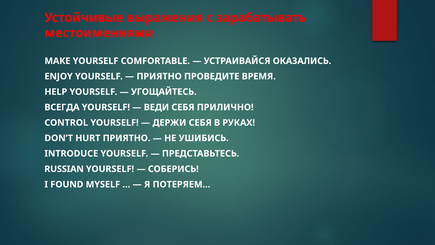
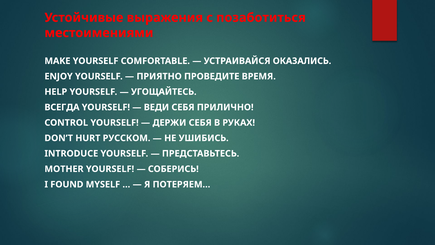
зарабатывать: зарабатывать -> позаботиться (261, 18)
HURT ПРИЯТНО: ПРИЯТНО -> РУССКОМ (127, 138)
RUSSIAN: RUSSIAN -> MOTHER (64, 169)
